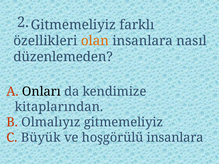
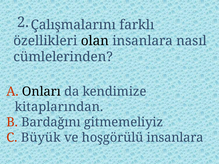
Gitmemeliyiz: Gitmemeliyiz -> Çalışmalarını (73, 25)
olan colour: orange -> black (95, 41)
düzenlemeden: düzenlemeden -> cümlelerinden (63, 57)
Olmalıyız: Olmalıyız -> Bardağını (51, 122)
